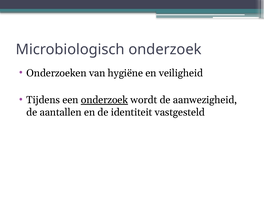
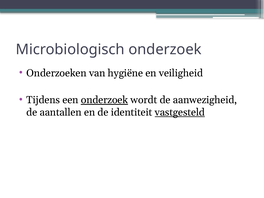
vastgesteld underline: none -> present (180, 112)
